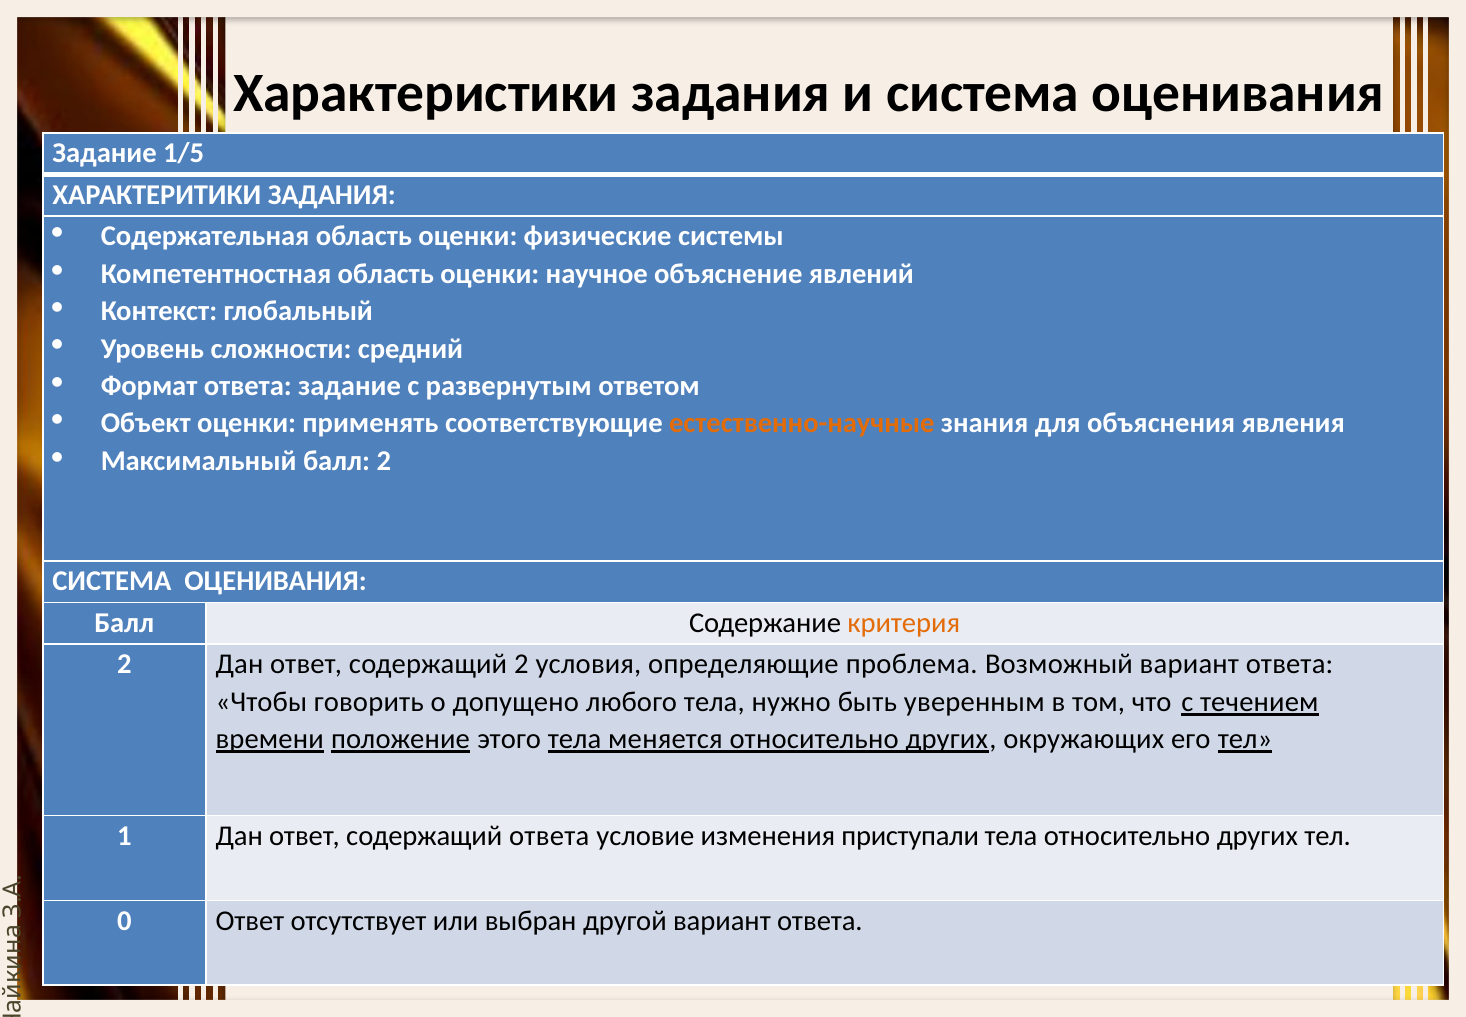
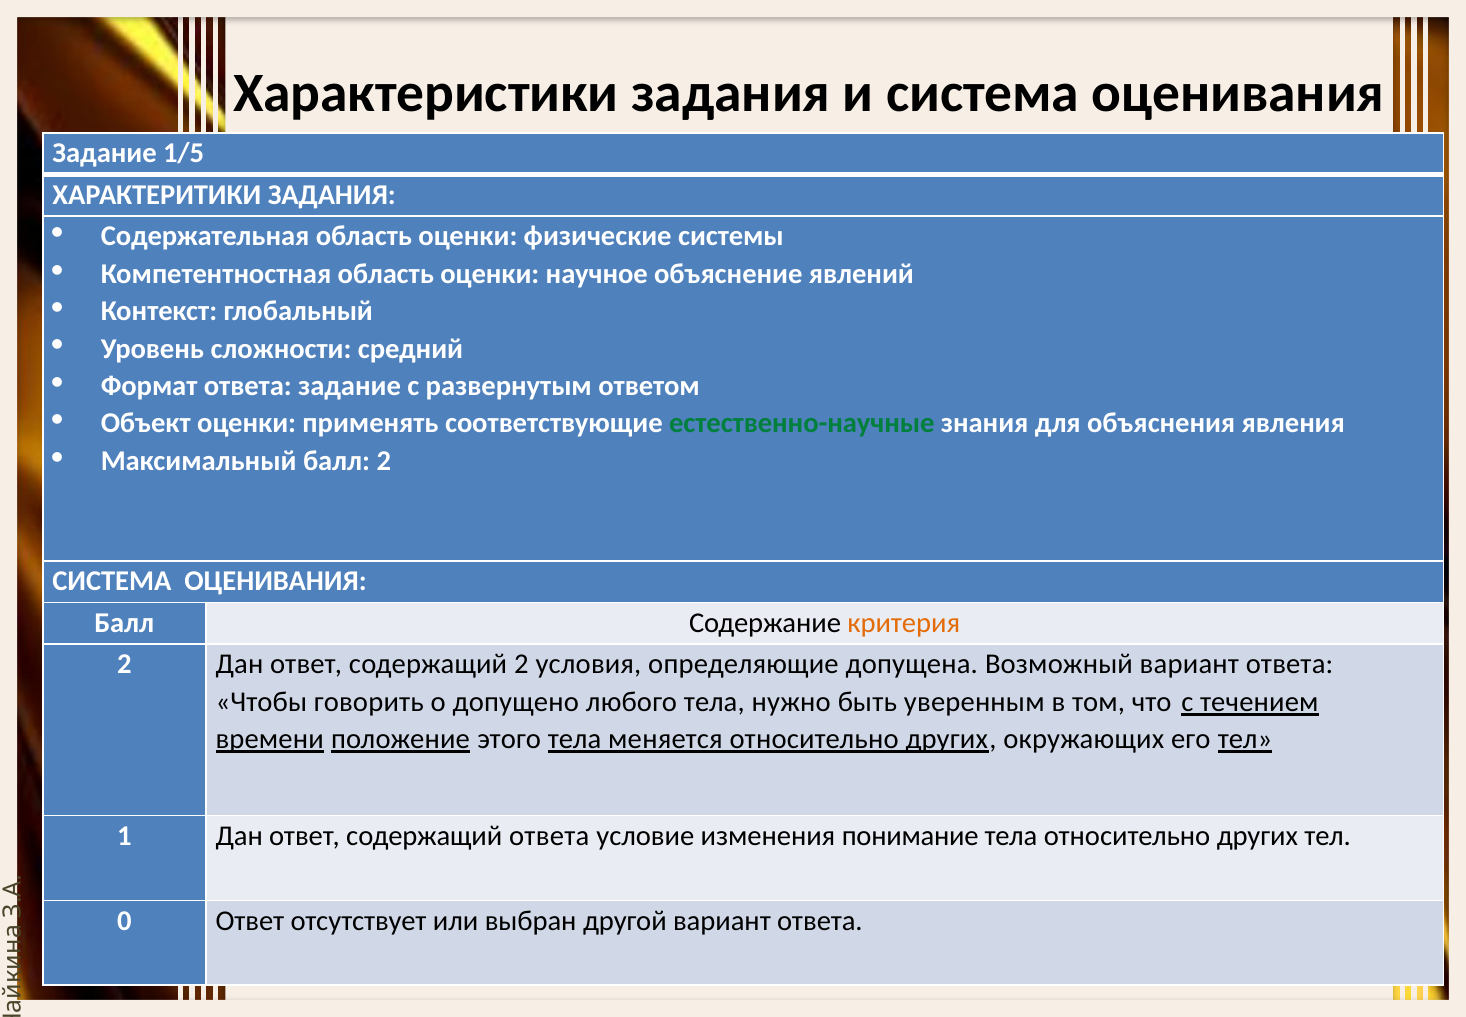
естественно-научные colour: orange -> green (802, 424)
проблема: проблема -> допущена (912, 665)
приступали: приступали -> понимание (910, 836)
